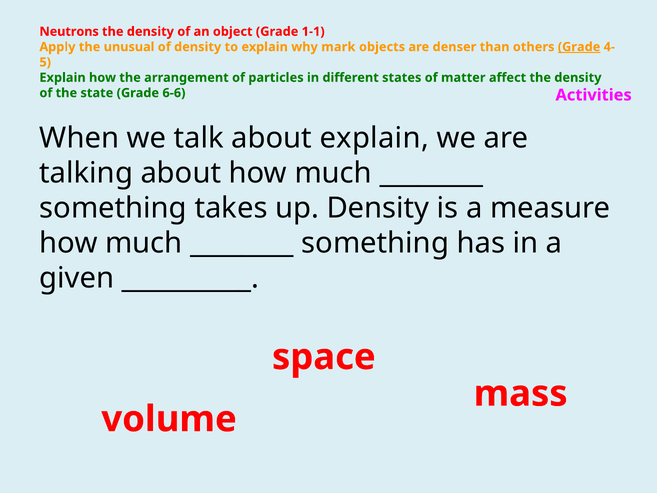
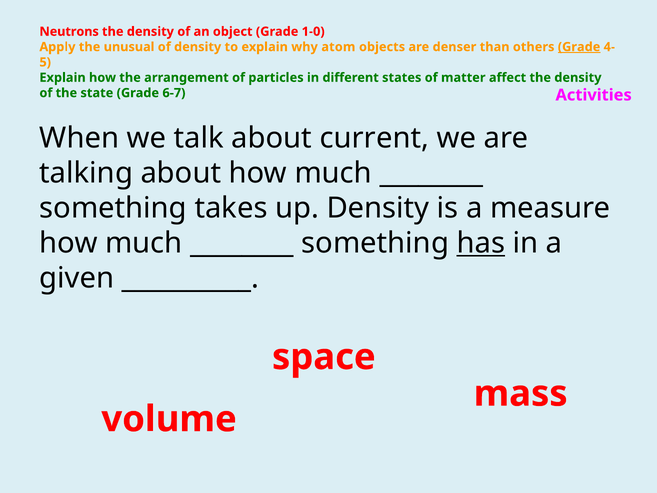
1-1: 1-1 -> 1-0 (313, 32)
mark: mark -> atom (338, 47)
6-6: 6-6 -> 6-7 (174, 93)
about explain: explain -> current (374, 138)
has underline: none -> present (481, 243)
